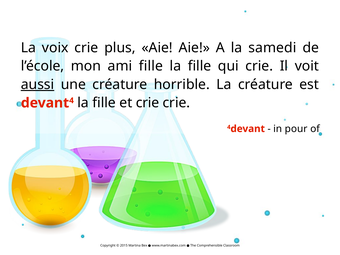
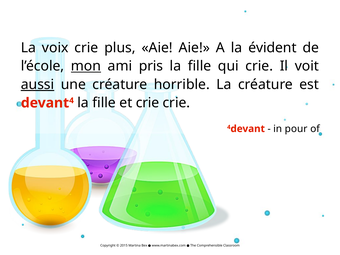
samedi: samedi -> évident (272, 48)
mon underline: none -> present (86, 66)
ami fille: fille -> pris (151, 66)
